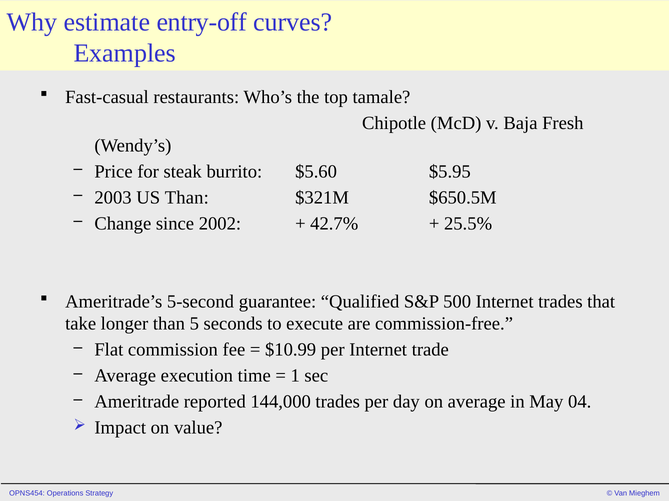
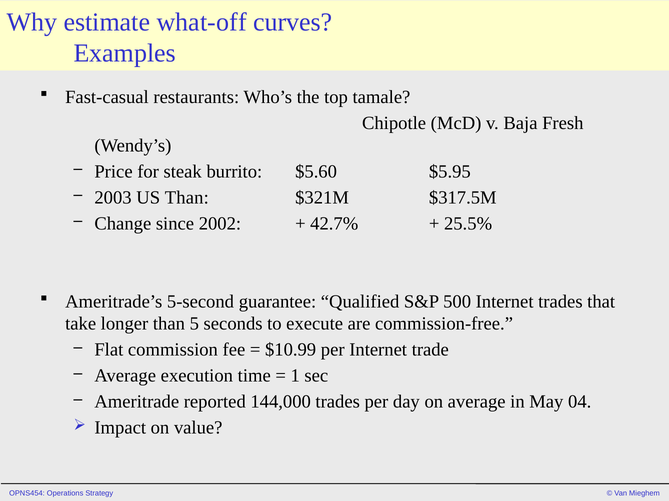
entry-off: entry-off -> what-off (202, 22)
$650.5M: $650.5M -> $317.5M (463, 198)
